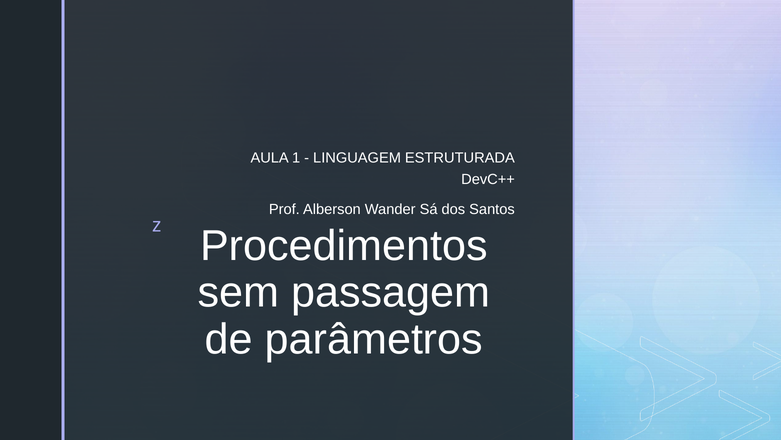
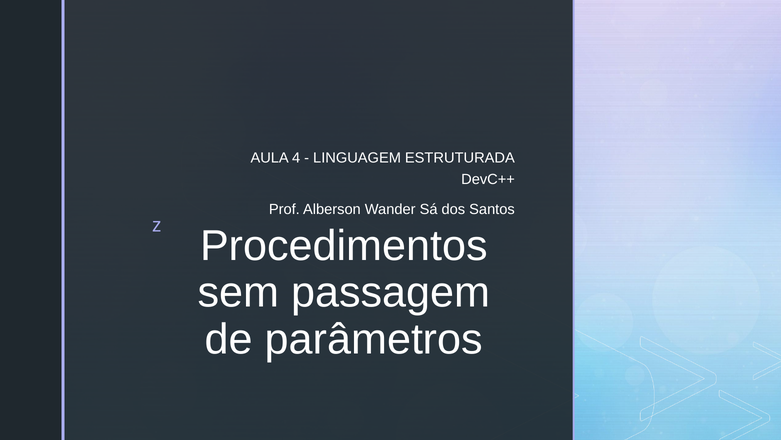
1: 1 -> 4 (296, 158)
